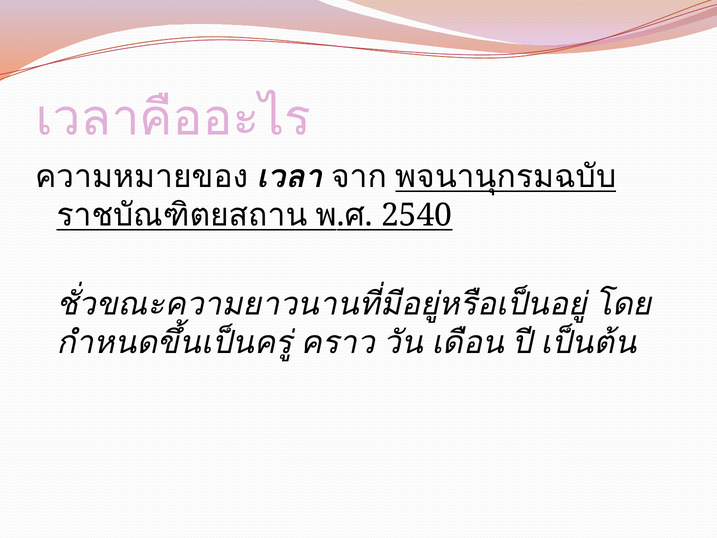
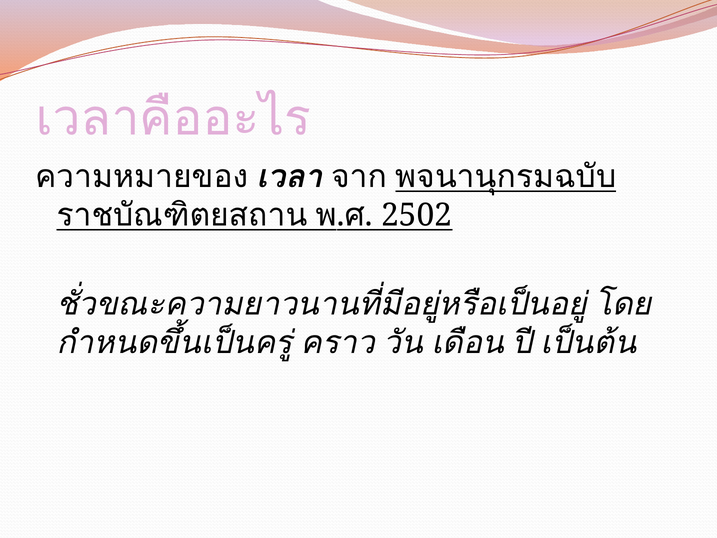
2540: 2540 -> 2502 (417, 215)
